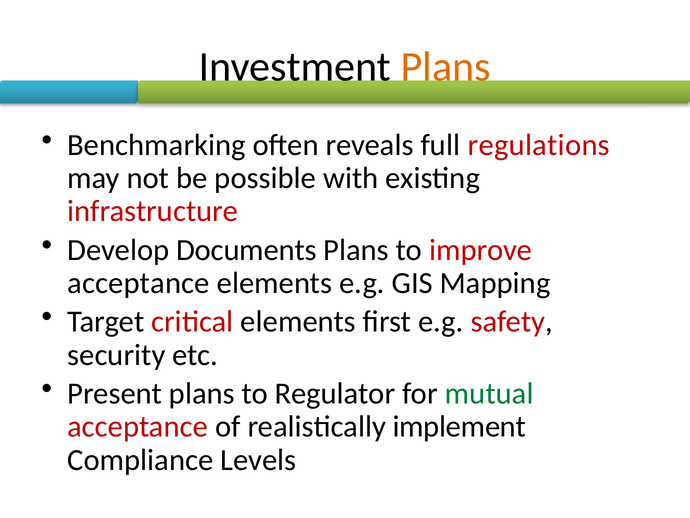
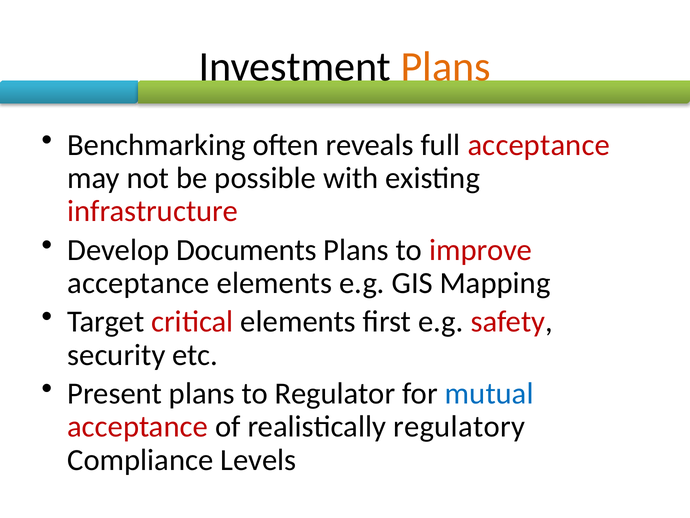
full regulations: regulations -> acceptance (539, 145)
mutual colour: green -> blue (489, 393)
implement: implement -> regulatory (459, 426)
